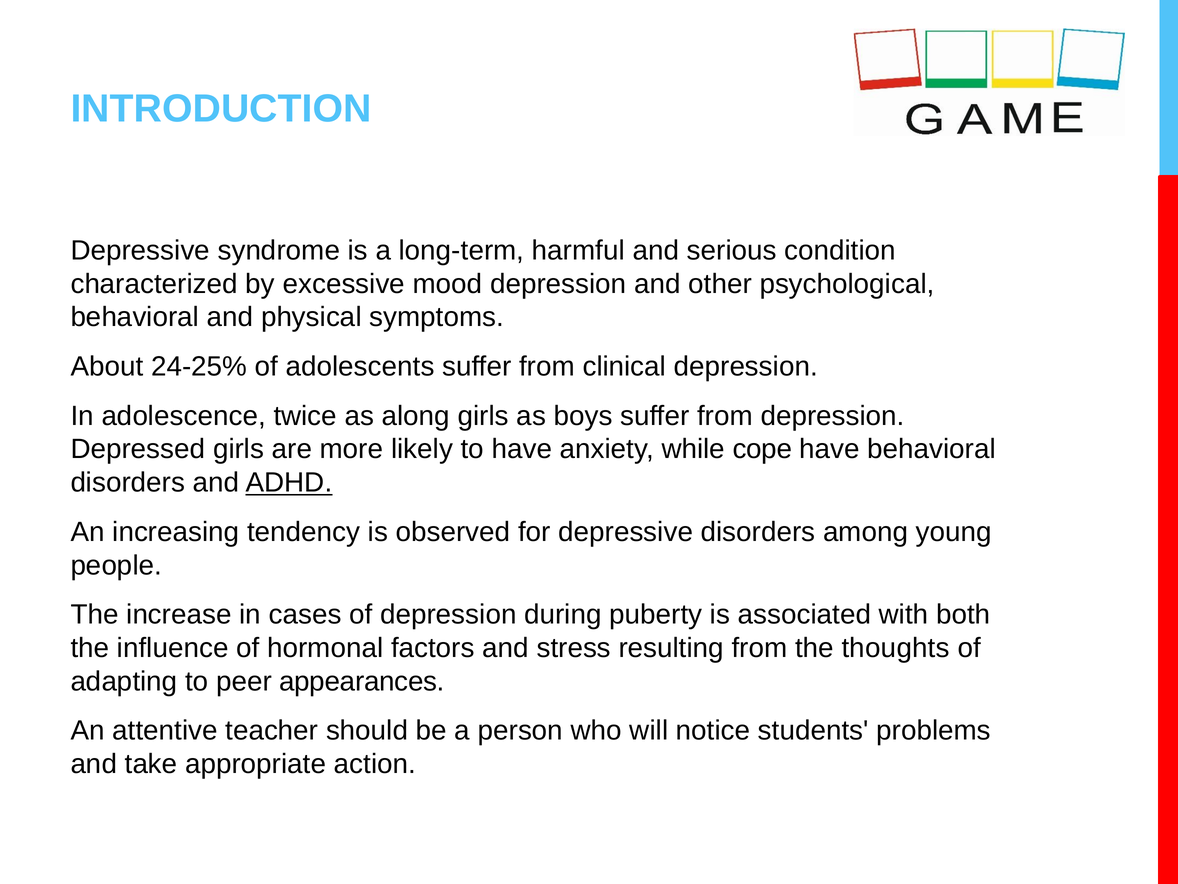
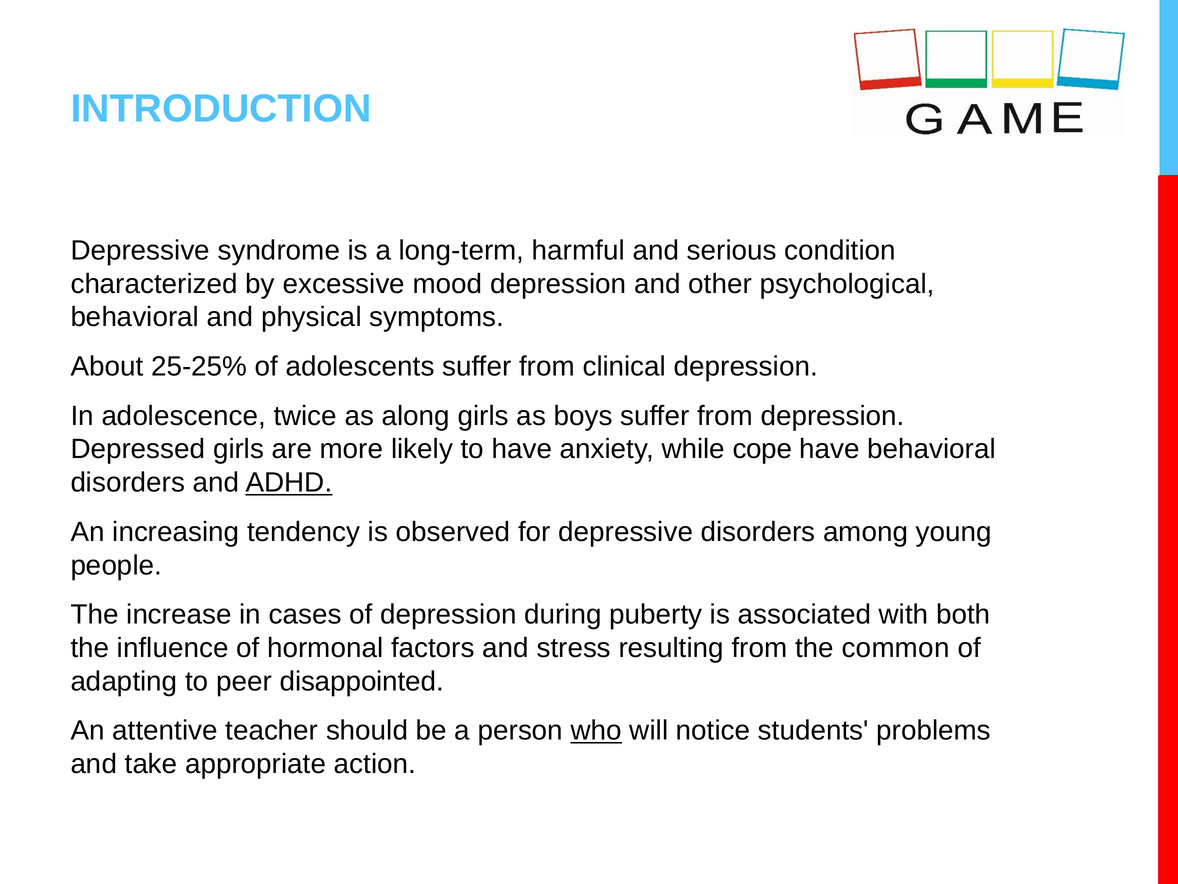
24-25%: 24-25% -> 25-25% (199, 366)
thoughts: thoughts -> common (896, 648)
appearances: appearances -> disappointed (362, 681)
who underline: none -> present (596, 730)
